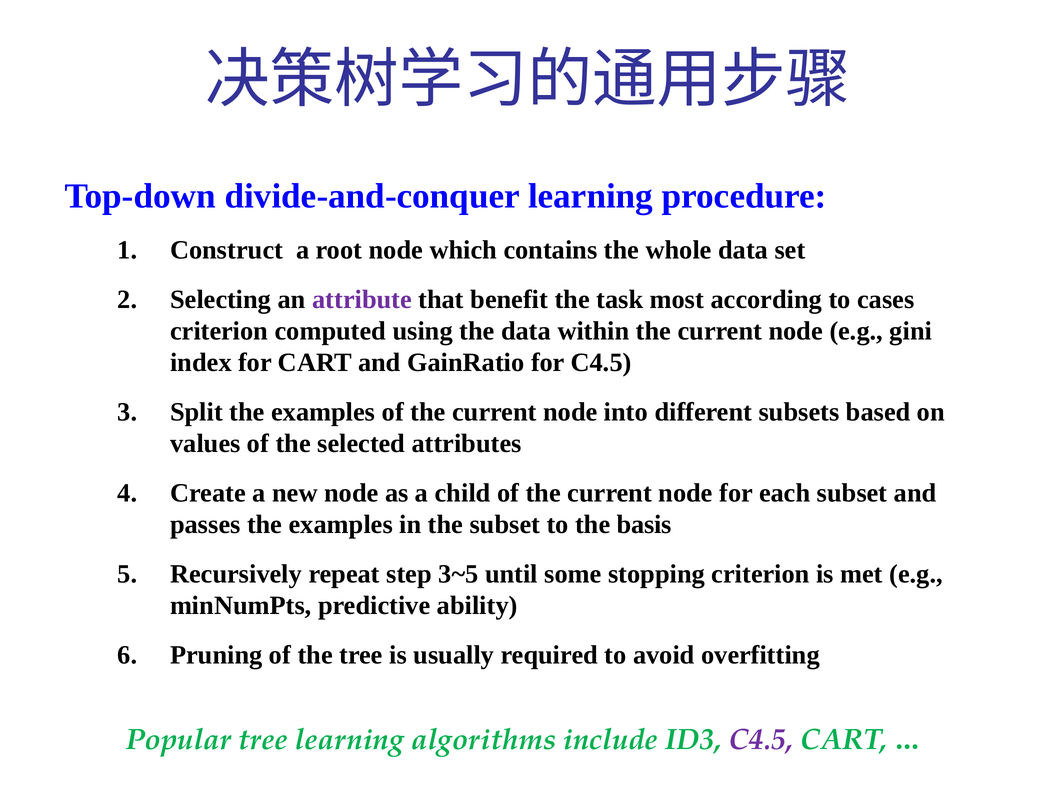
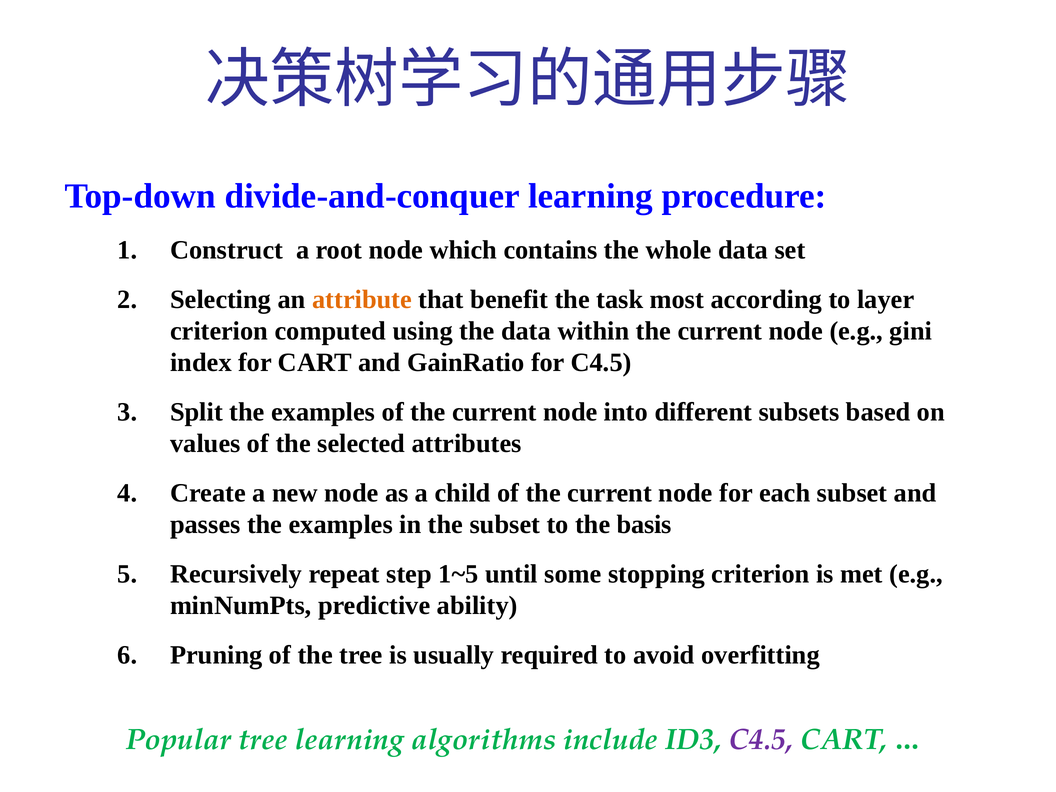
attribute colour: purple -> orange (362, 299)
cases: cases -> layer (886, 299)
3~5: 3~5 -> 1~5 (459, 574)
